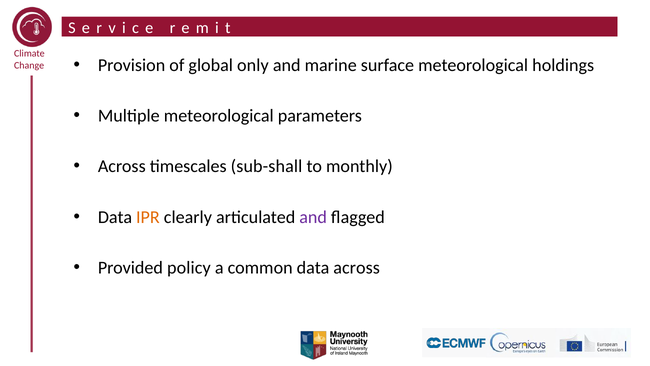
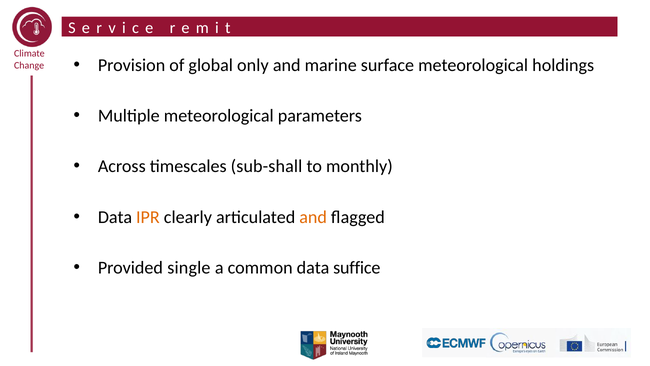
and colour: purple -> orange (313, 217)
policy: policy -> single (189, 268)
data across: across -> suffice (357, 268)
